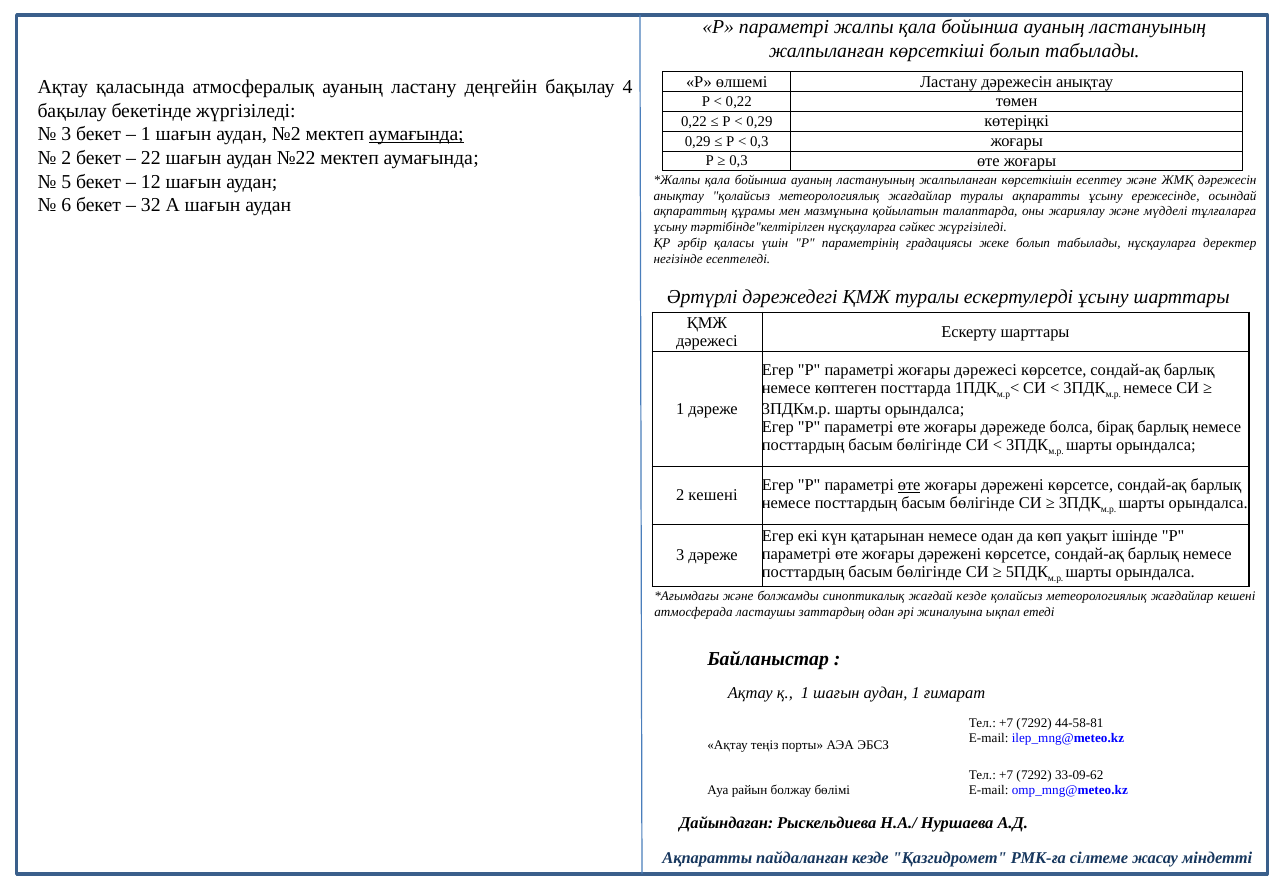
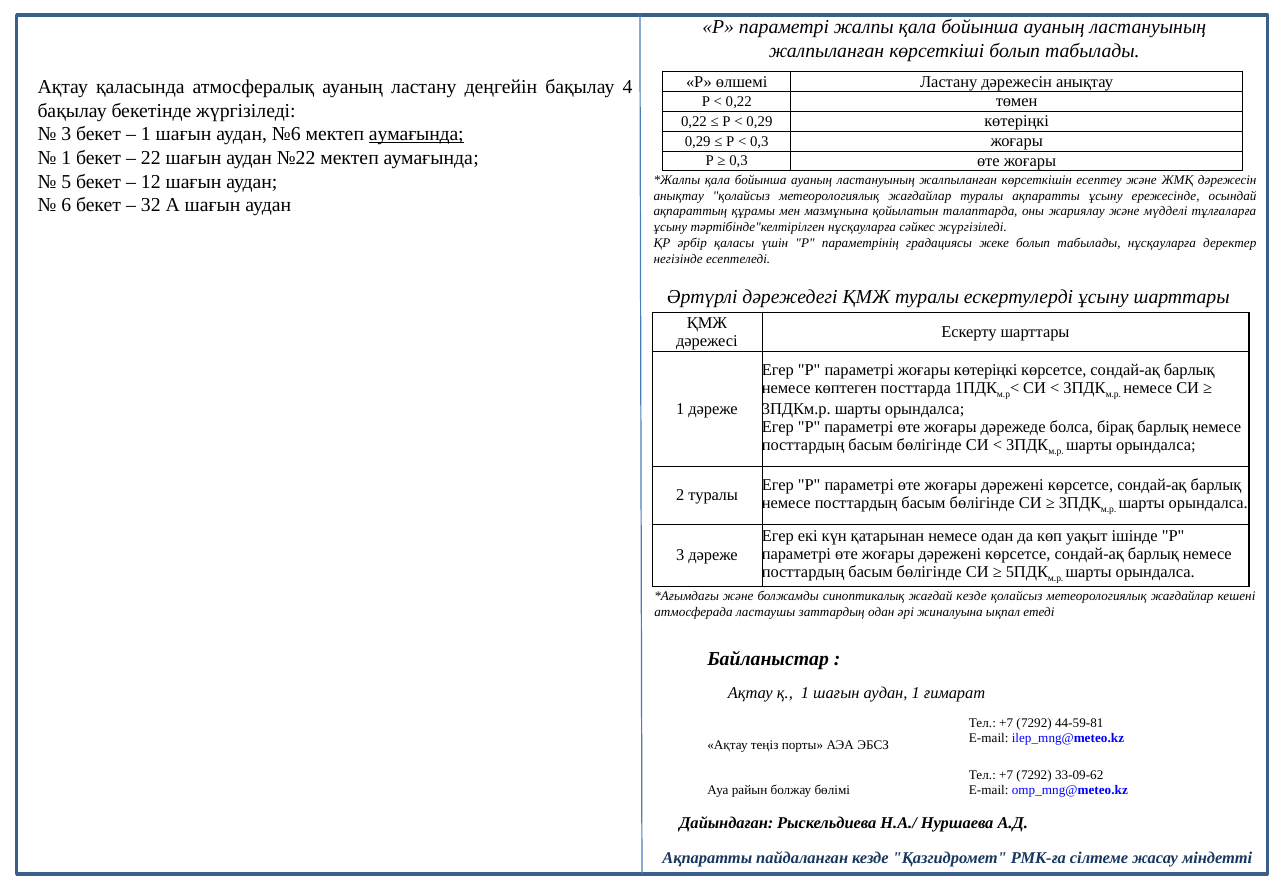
№2: №2 -> №6 (286, 134)
2: 2 -> 1 (66, 158)
жоғары дәрежесі: дәрежесі -> көтеріңкі (986, 370)
өте underline: present -> none (909, 485)
2 кешені: кешені -> туралы (713, 495)
44-58-81: 44-58-81 -> 44-59-81 (1079, 723)
